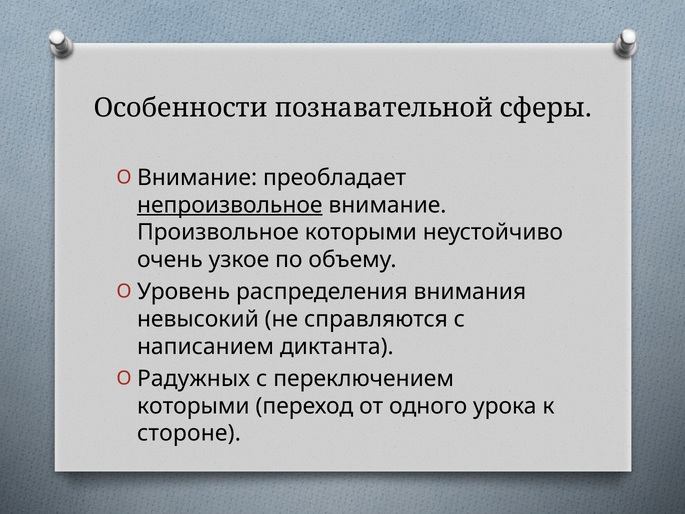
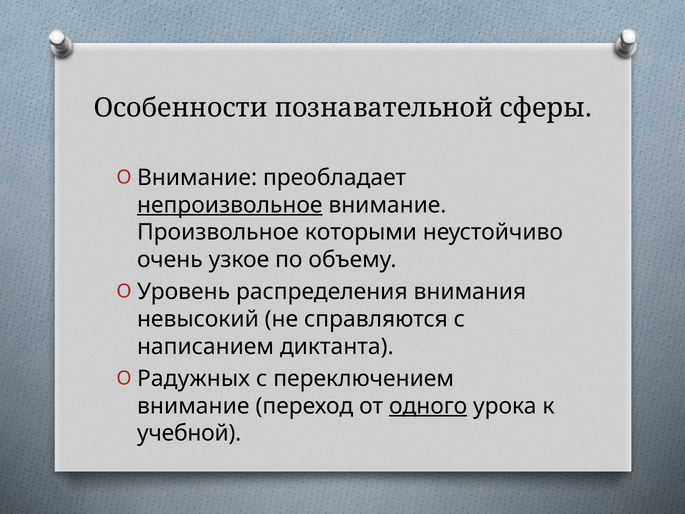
которыми: которыми -> внимание (193, 406)
одного underline: none -> present (428, 406)
стороне: стороне -> учебной (189, 433)
